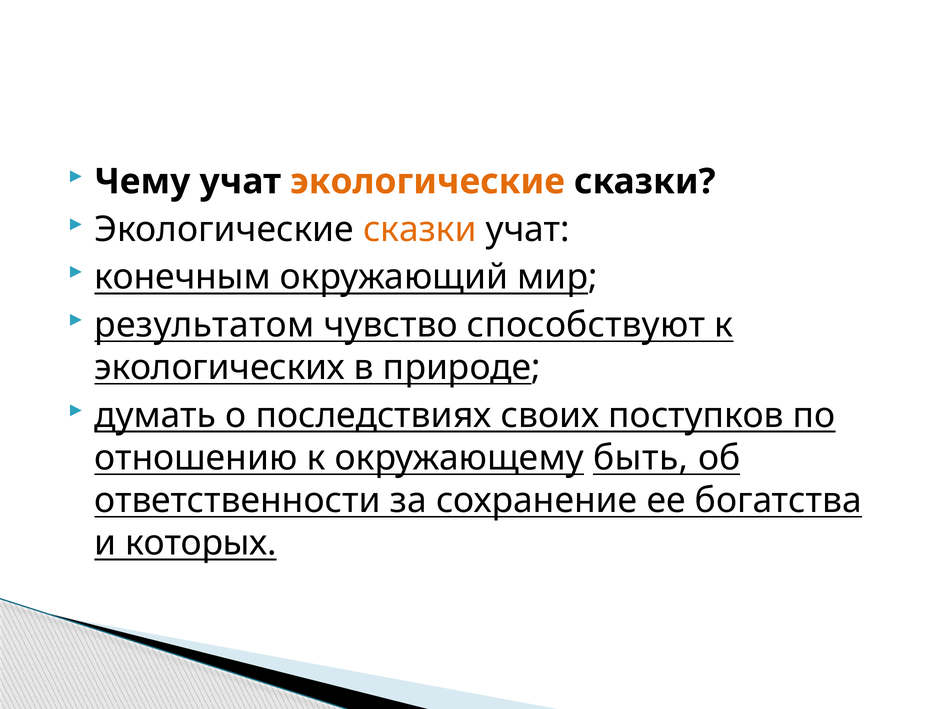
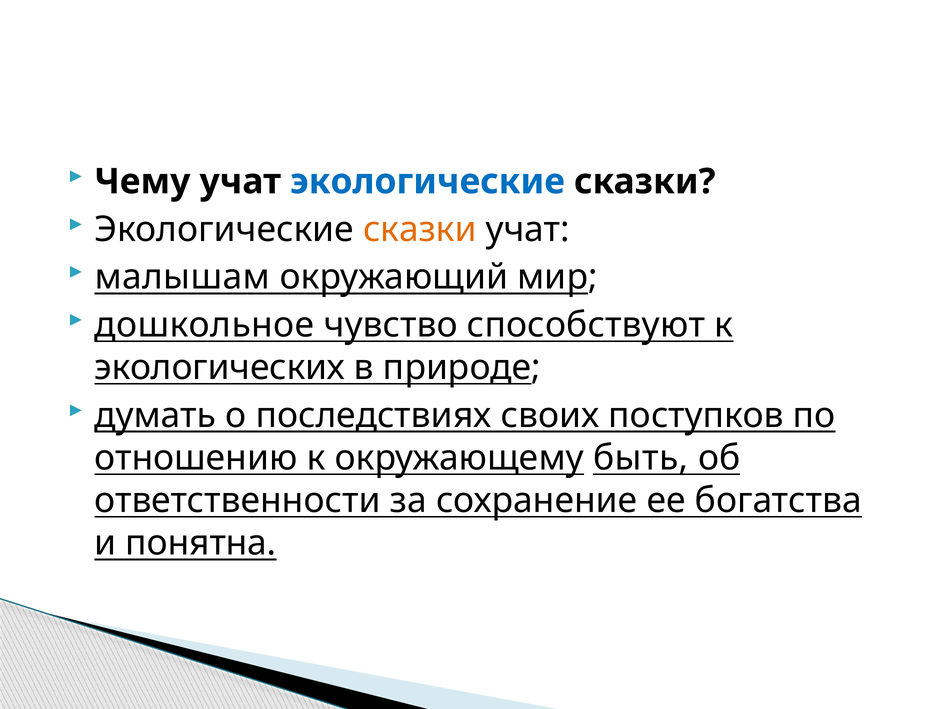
экологические colour: orange -> blue (428, 182)
конечным: конечным -> малышам (182, 277)
результатом: результатом -> дошкольное (204, 325)
которых: которых -> понятна (201, 543)
